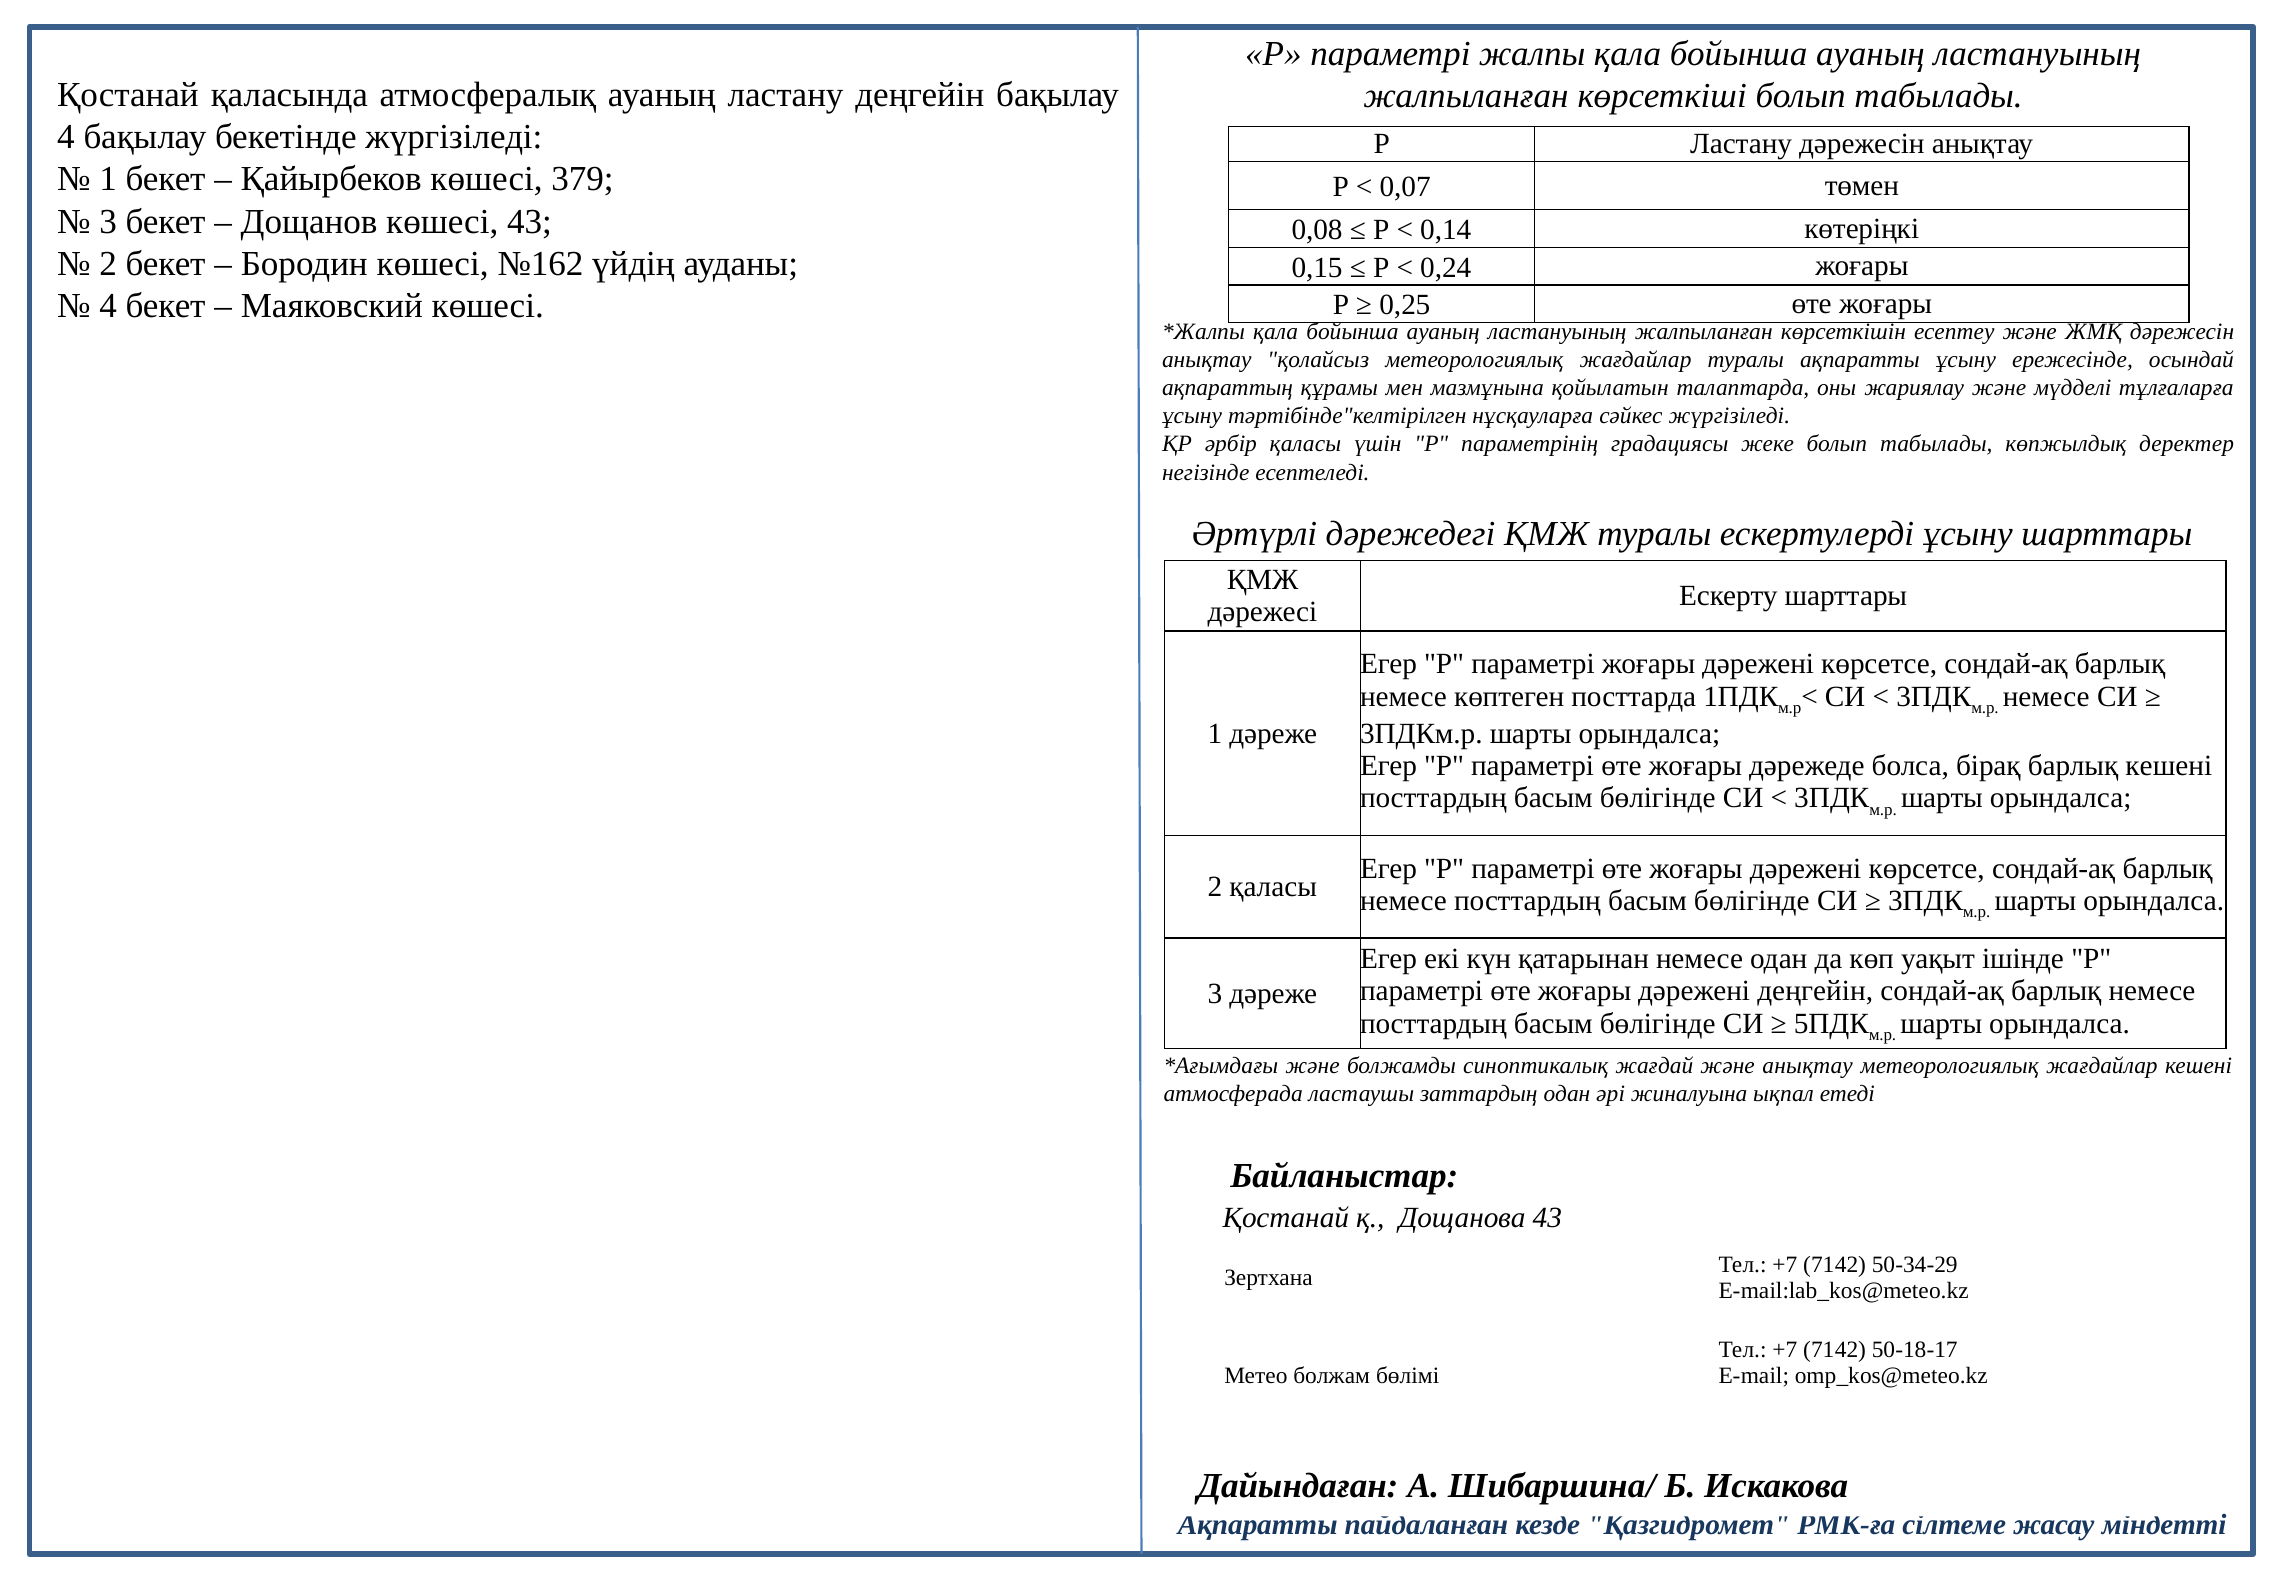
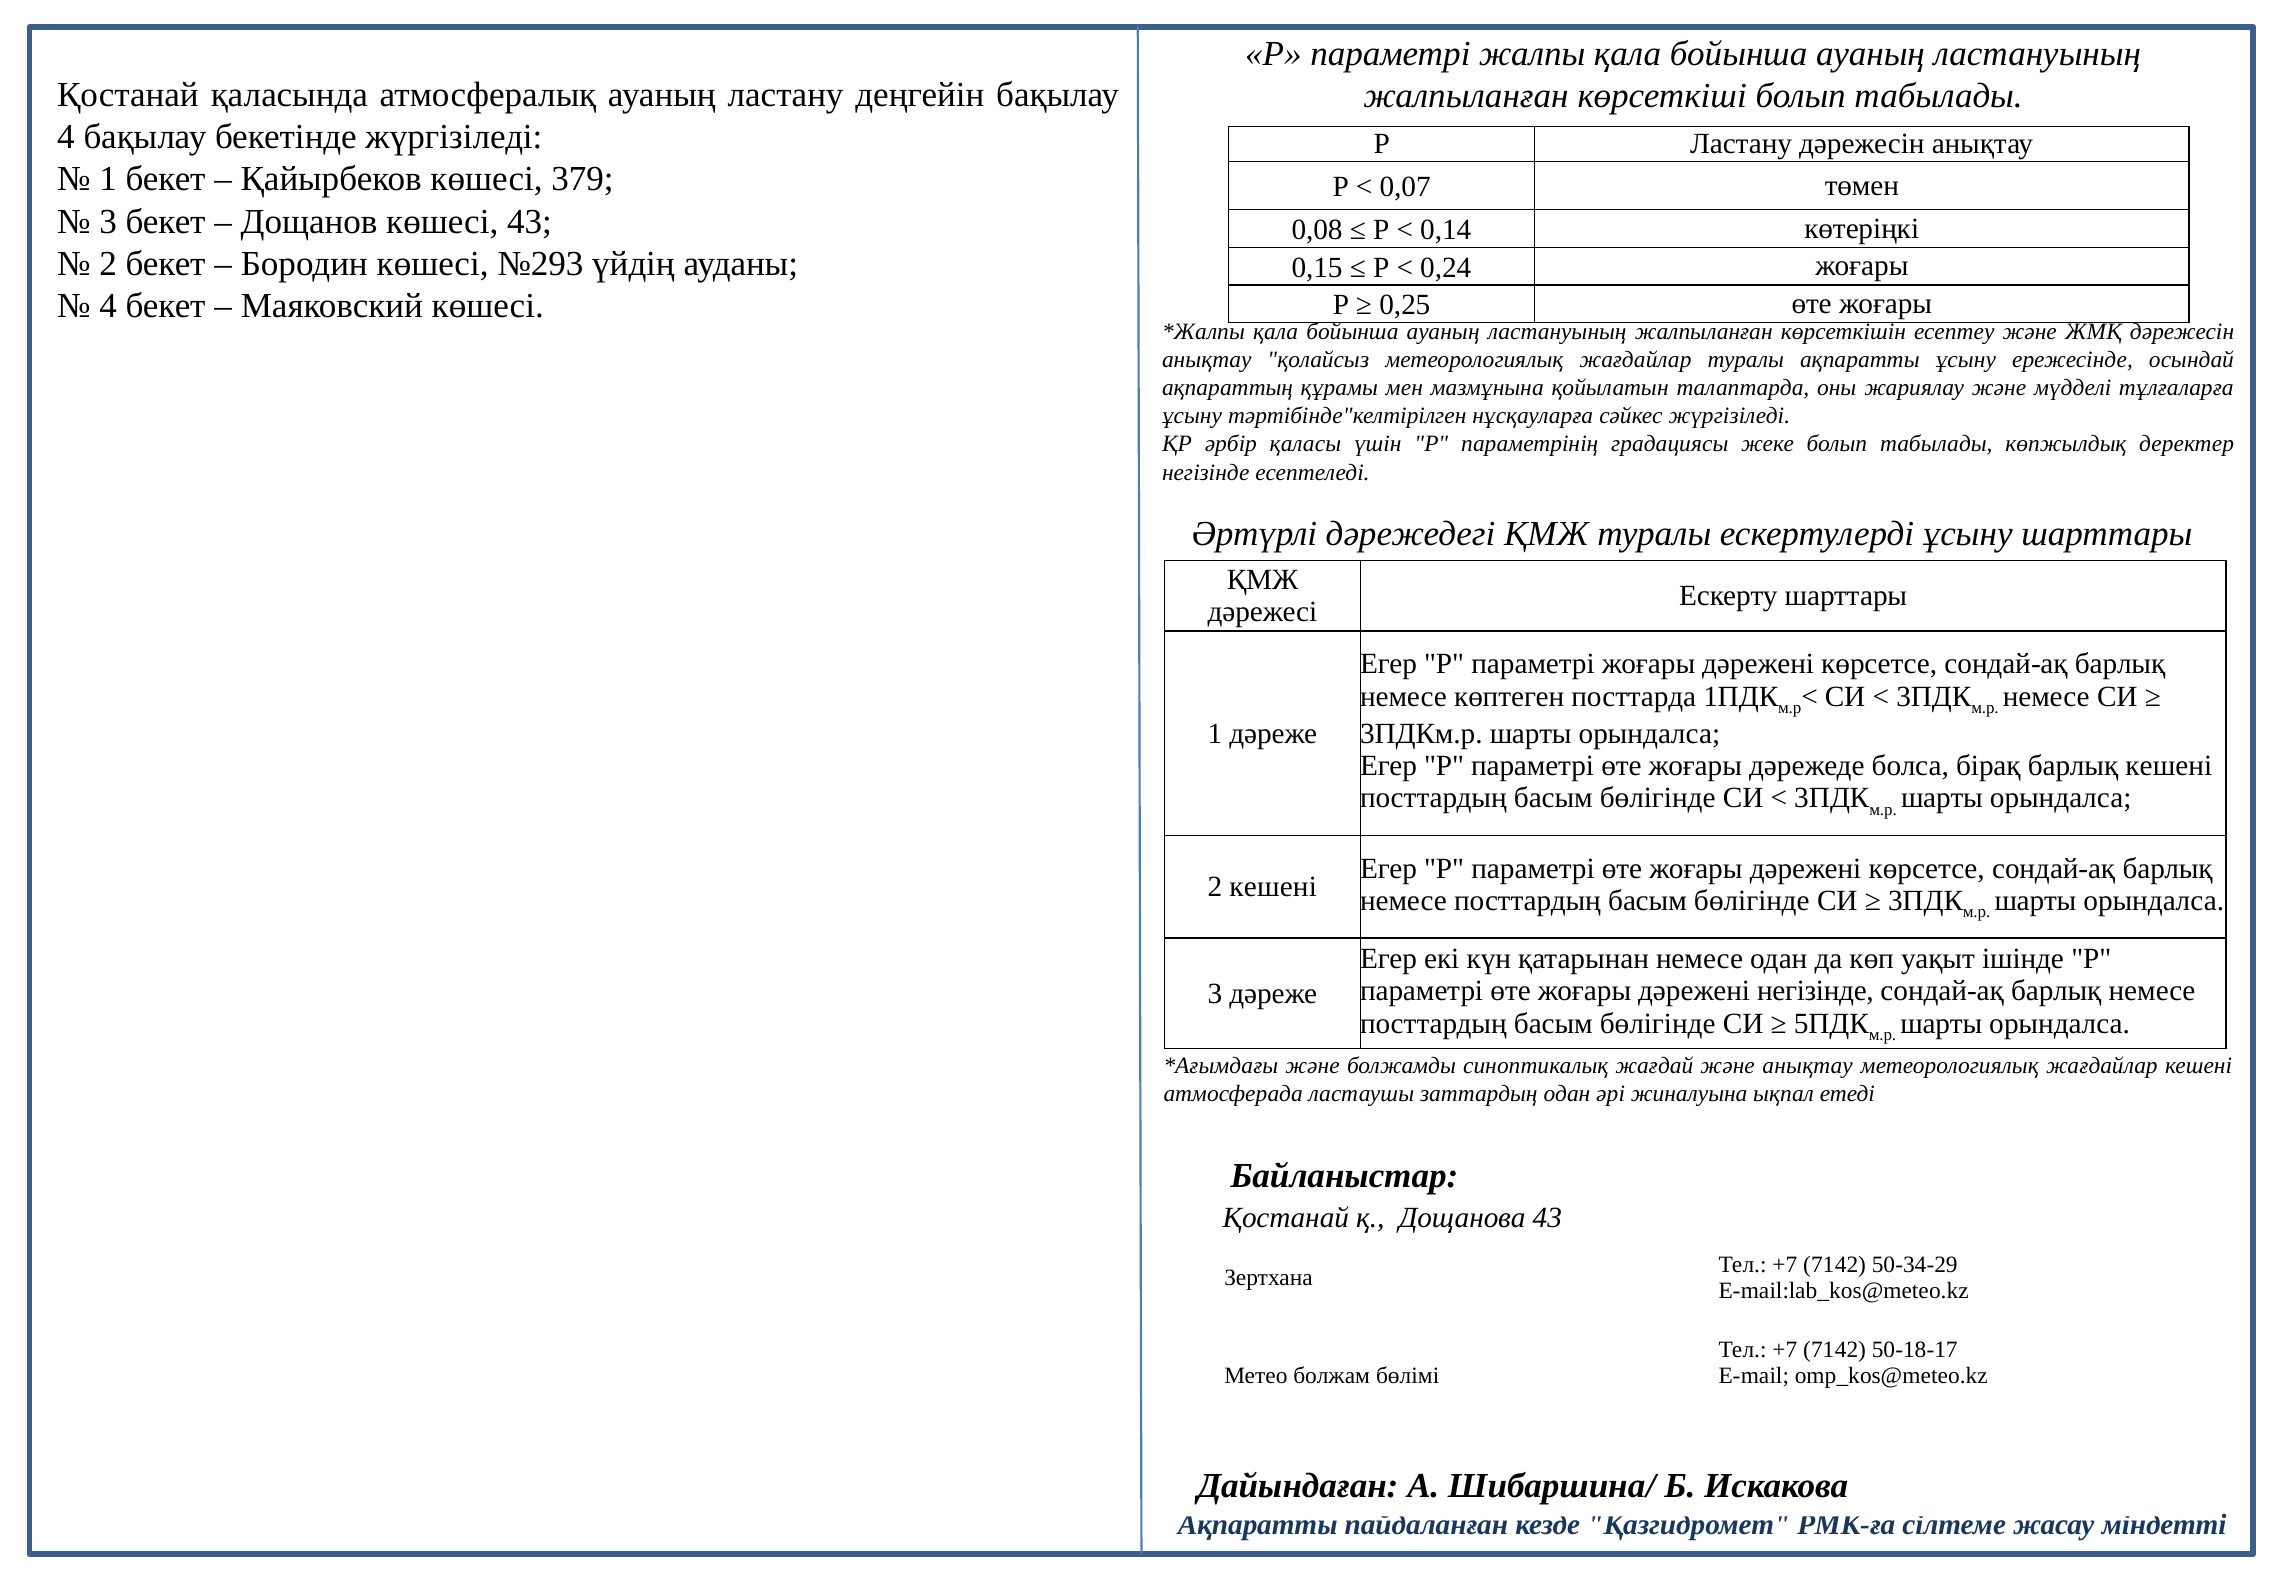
№162: №162 -> №293 (541, 264)
2 қаласы: қаласы -> кешені (1273, 887)
дәрежені деңгейін: деңгейін -> негізінде (1815, 991)
